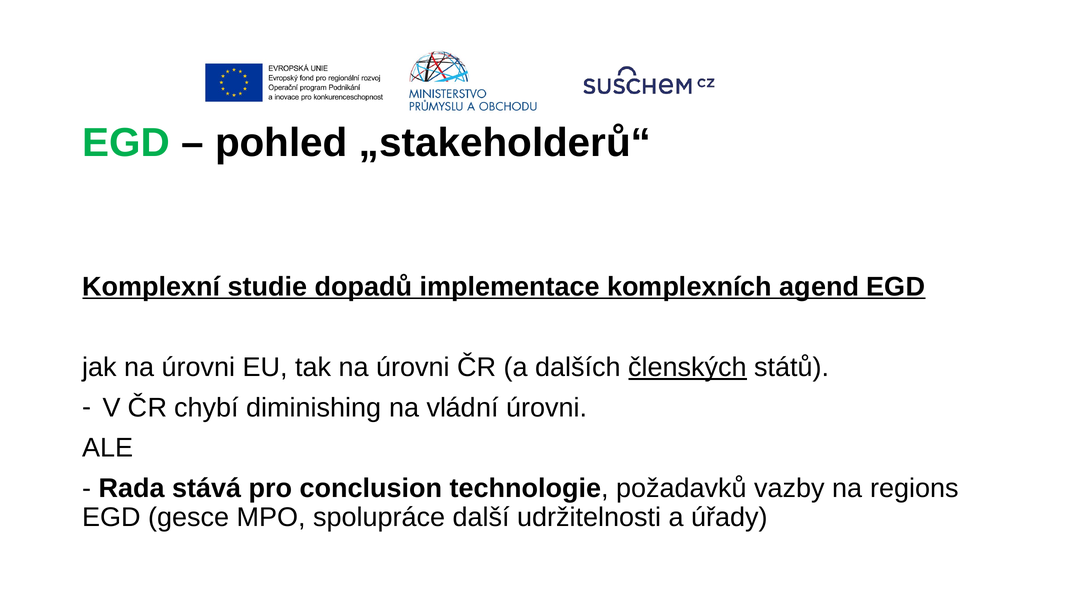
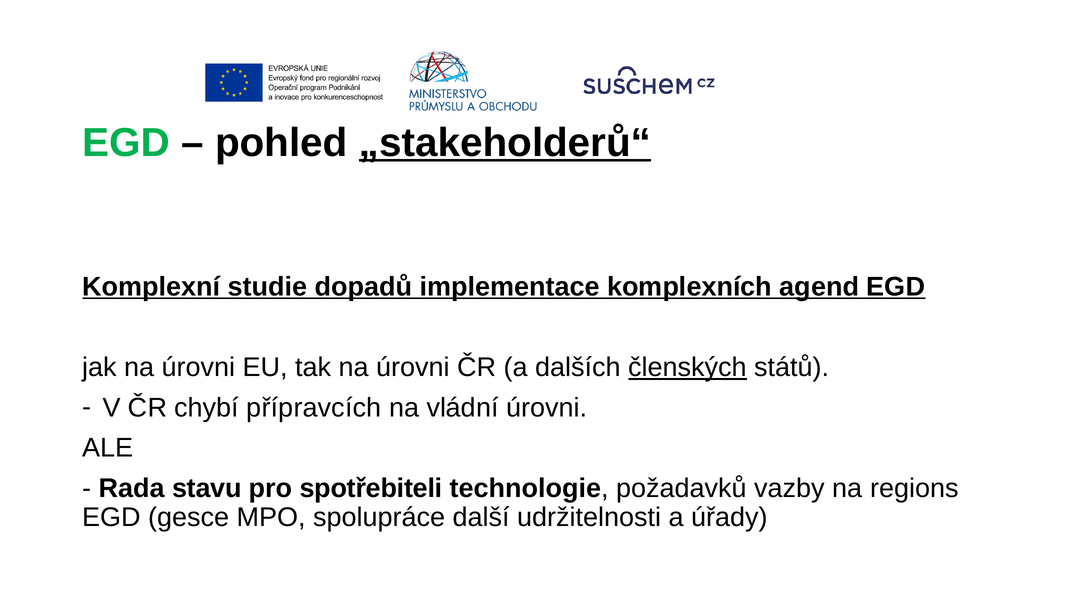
„stakeholderů“ underline: none -> present (505, 143)
diminishing: diminishing -> přípravcích (314, 408)
stává: stává -> stavu (207, 489)
conclusion: conclusion -> spotřebiteli (371, 489)
